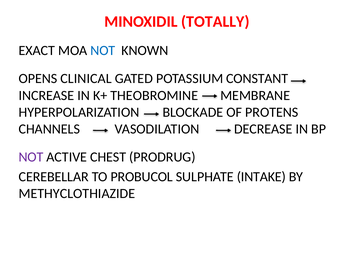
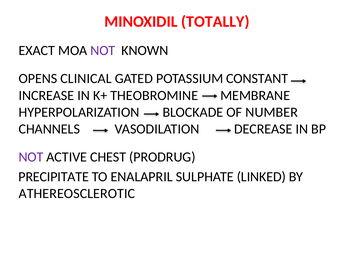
NOT colour: blue -> purple (103, 51)
PROTENS: PROTENS -> NUMBER (272, 112)
CEREBELLAR: CEREBELLAR -> PRECIPITATE (54, 177)
PROBUCOL: PROBUCOL -> ENALAPRIL (142, 177)
INTAKE: INTAKE -> LINKED (261, 177)
METHYCLOTHIAZIDE: METHYCLOTHIAZIDE -> ATHEREOSCLEROTIC (77, 193)
